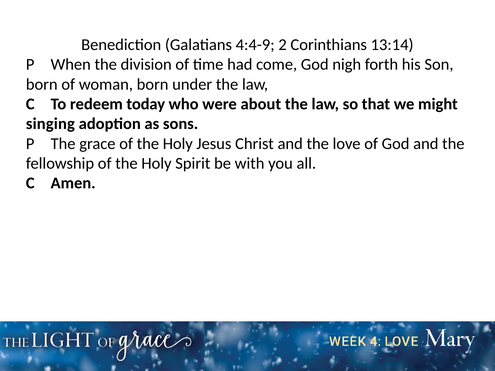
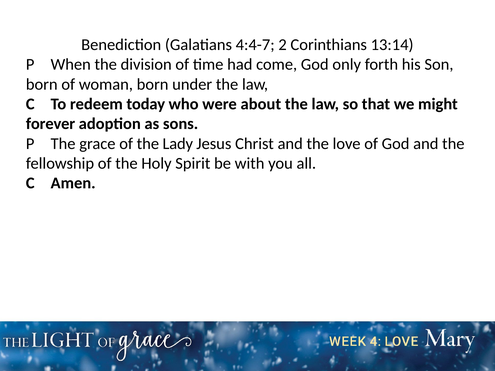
4:4-9: 4:4-9 -> 4:4-7 (255, 45)
nigh: nigh -> only (347, 65)
singing: singing -> forever (51, 124)
grace of the Holy: Holy -> Lady (178, 144)
